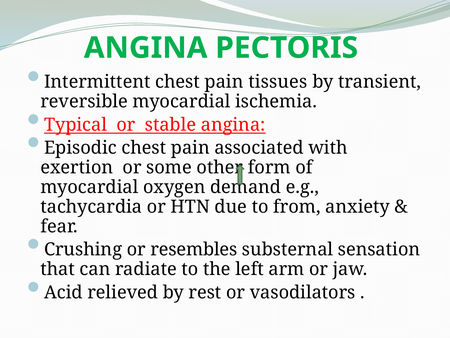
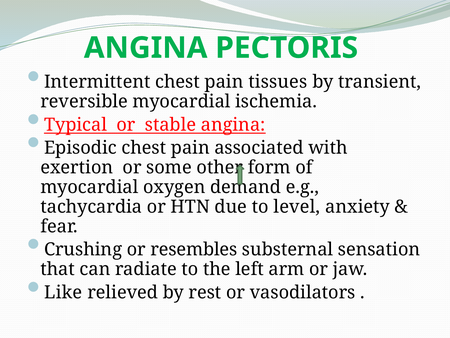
from: from -> level (297, 207)
Acid: Acid -> Like (63, 292)
